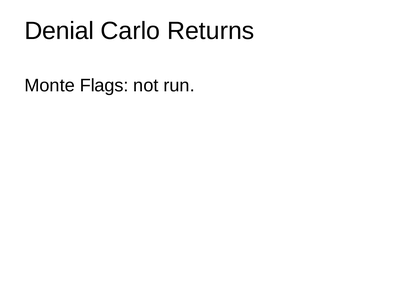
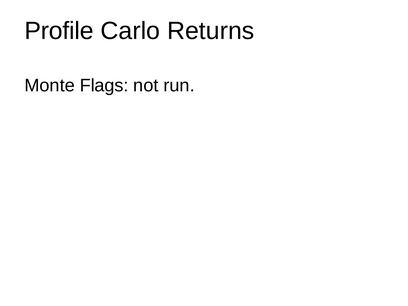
Denial: Denial -> Profile (59, 31)
